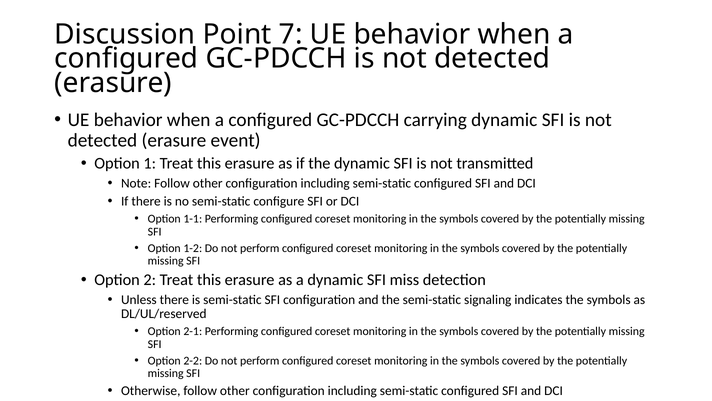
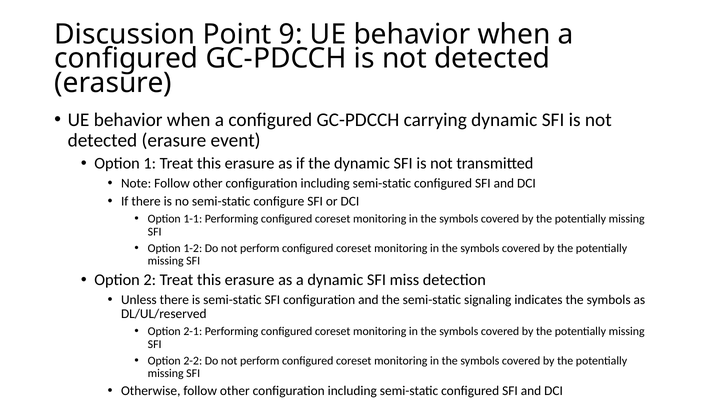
7: 7 -> 9 (291, 34)
